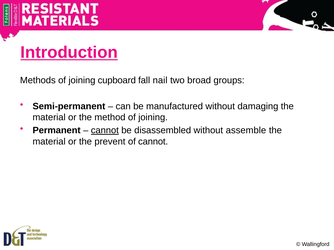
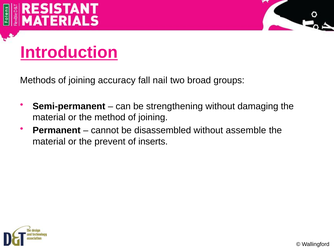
cupboard: cupboard -> accuracy (117, 81)
manufactured: manufactured -> strengthening (175, 107)
cannot underline: present -> none (105, 131)
of cannot: cannot -> inserts (153, 142)
